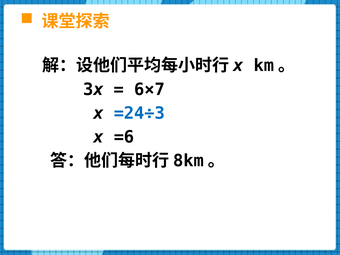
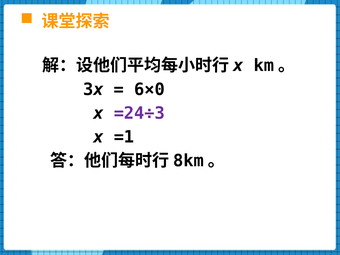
6×7: 6×7 -> 6×0 (149, 89)
=24÷3 colour: blue -> purple (139, 113)
=6: =6 -> =1 (124, 137)
